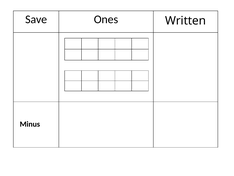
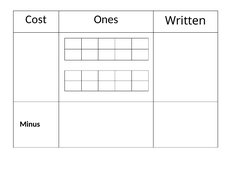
Save: Save -> Cost (36, 19)
